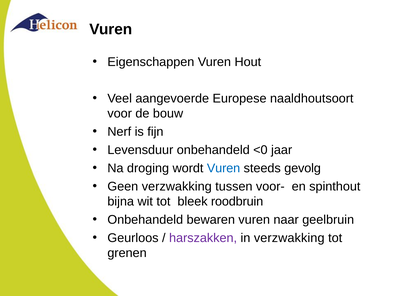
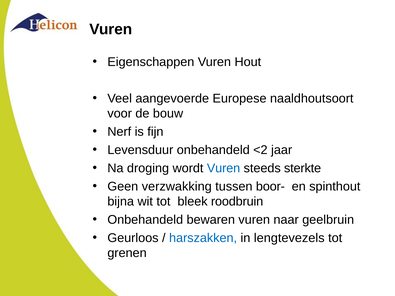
<0: <0 -> <2 (260, 150)
gevolg: gevolg -> sterkte (303, 168)
voor-: voor- -> boor- (270, 187)
harszakken colour: purple -> blue (203, 238)
in verzwakking: verzwakking -> lengtevezels (289, 238)
